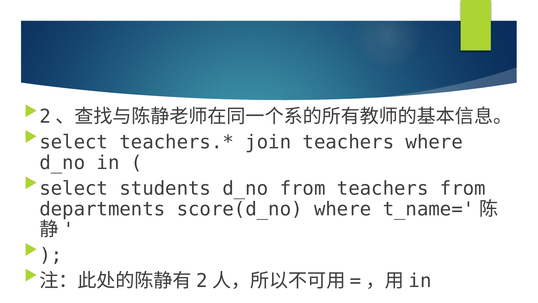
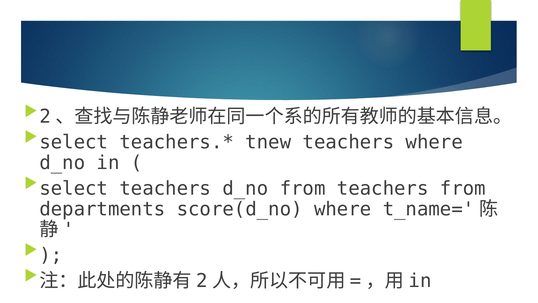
join: join -> tnew (268, 142)
select students: students -> teachers (165, 188)
